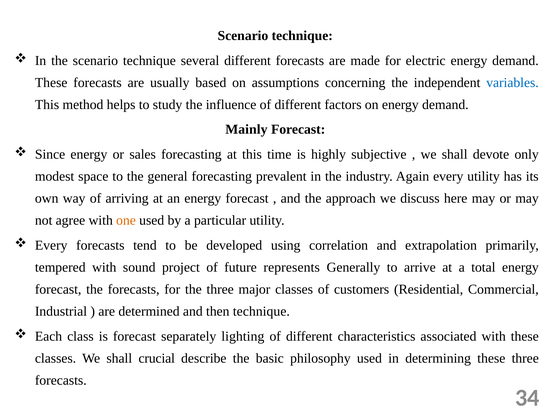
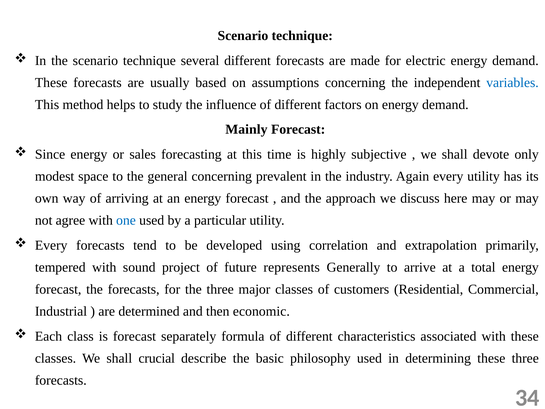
general forecasting: forecasting -> concerning (222, 176)
one colour: orange -> blue (126, 220)
then technique: technique -> economic (261, 311)
lighting: lighting -> formula (243, 336)
